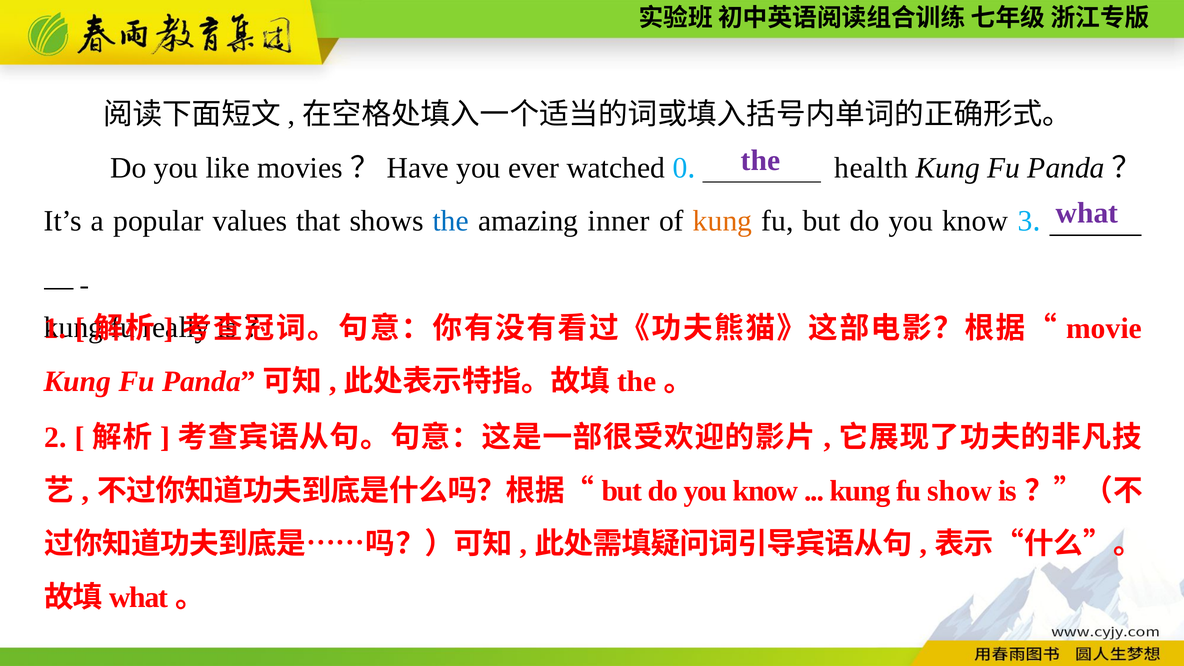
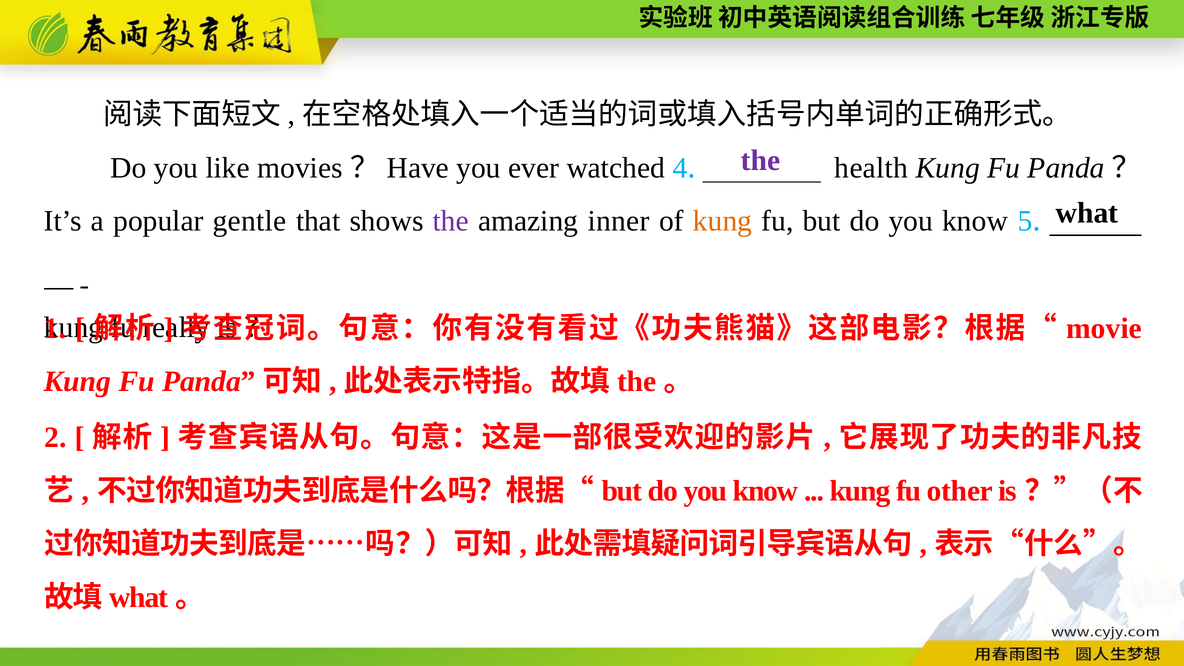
0: 0 -> 4 (680, 168)
what colour: purple -> black (1087, 213)
values: values -> gentle (250, 221)
the colour: blue -> purple (451, 221)
3: 3 -> 5 (1025, 221)
show: show -> other (960, 491)
